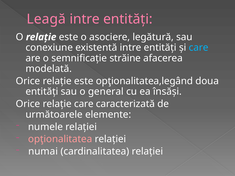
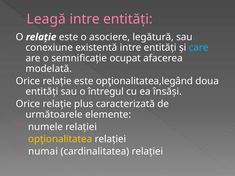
străine: străine -> ocupat (125, 58)
general: general -> întregul (106, 92)
relaţie care: care -> plus (84, 104)
opţionalitatea colour: pink -> yellow (60, 139)
